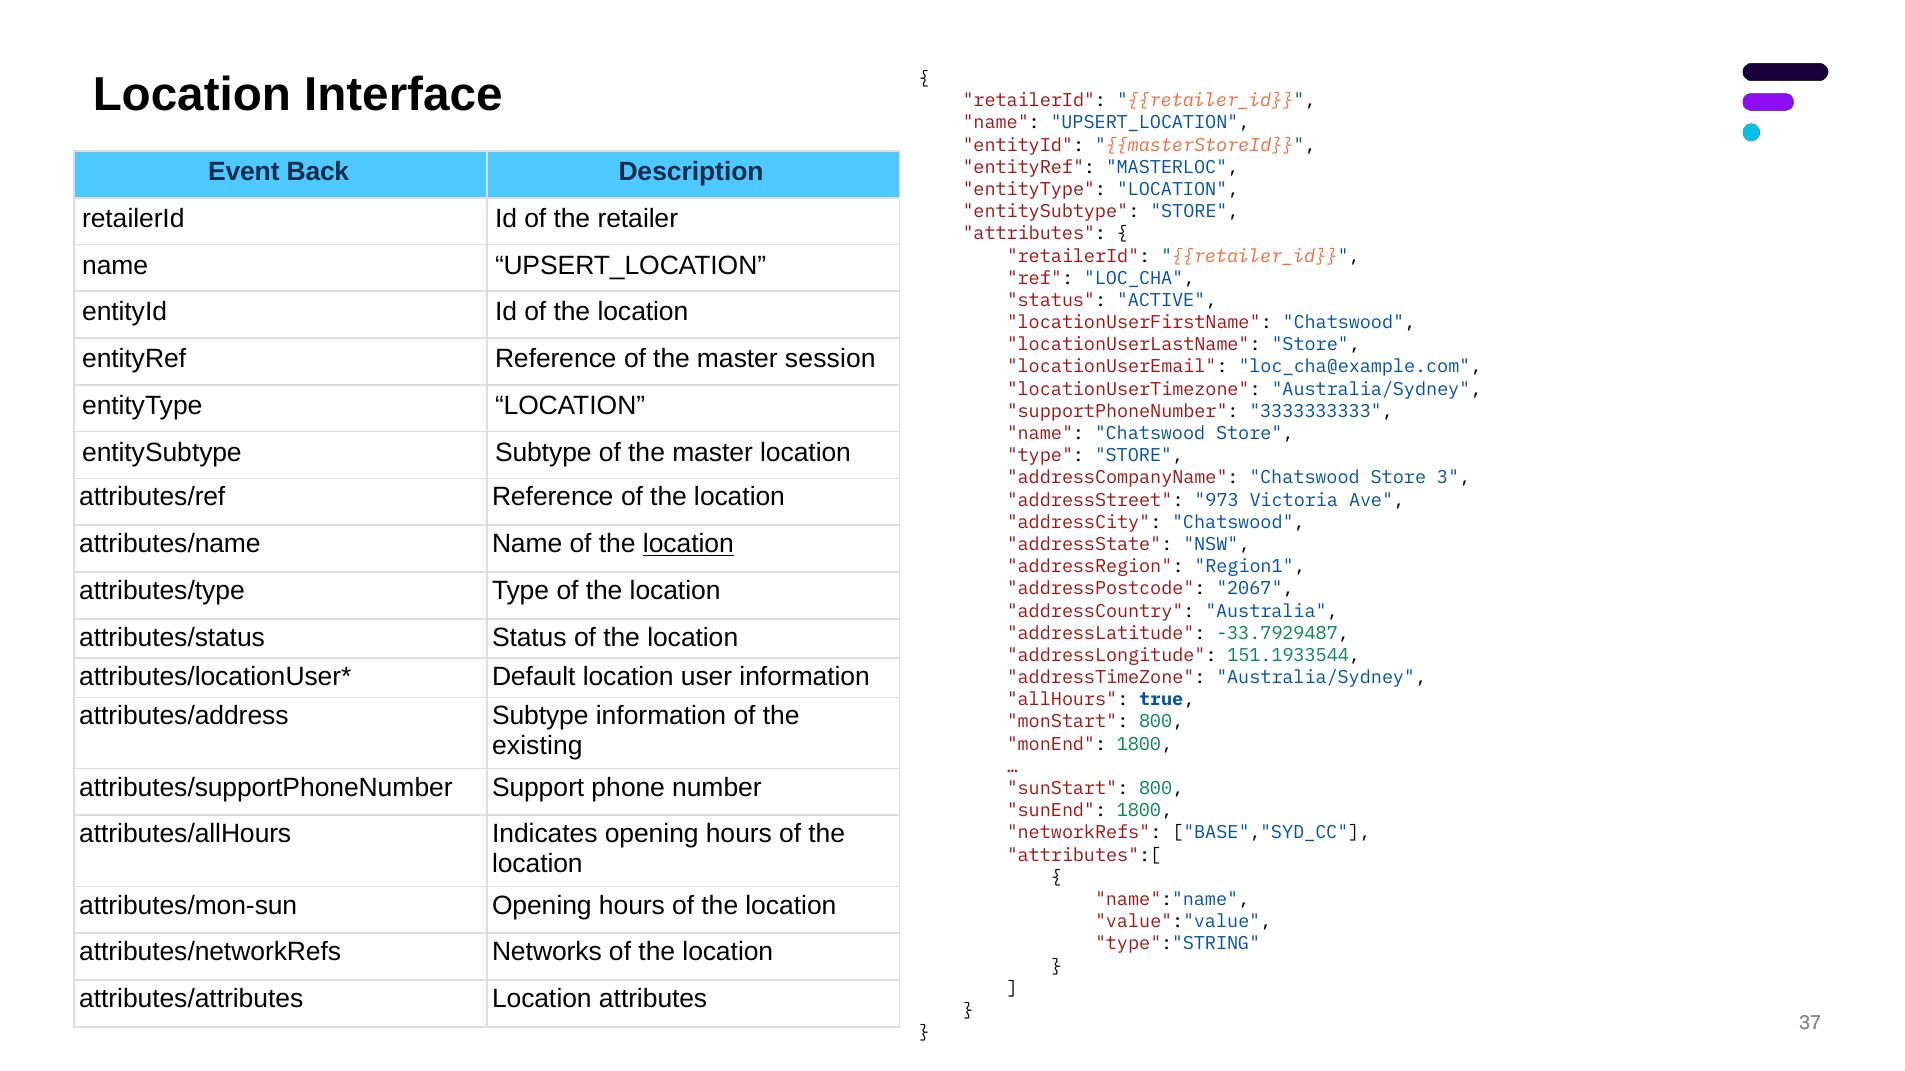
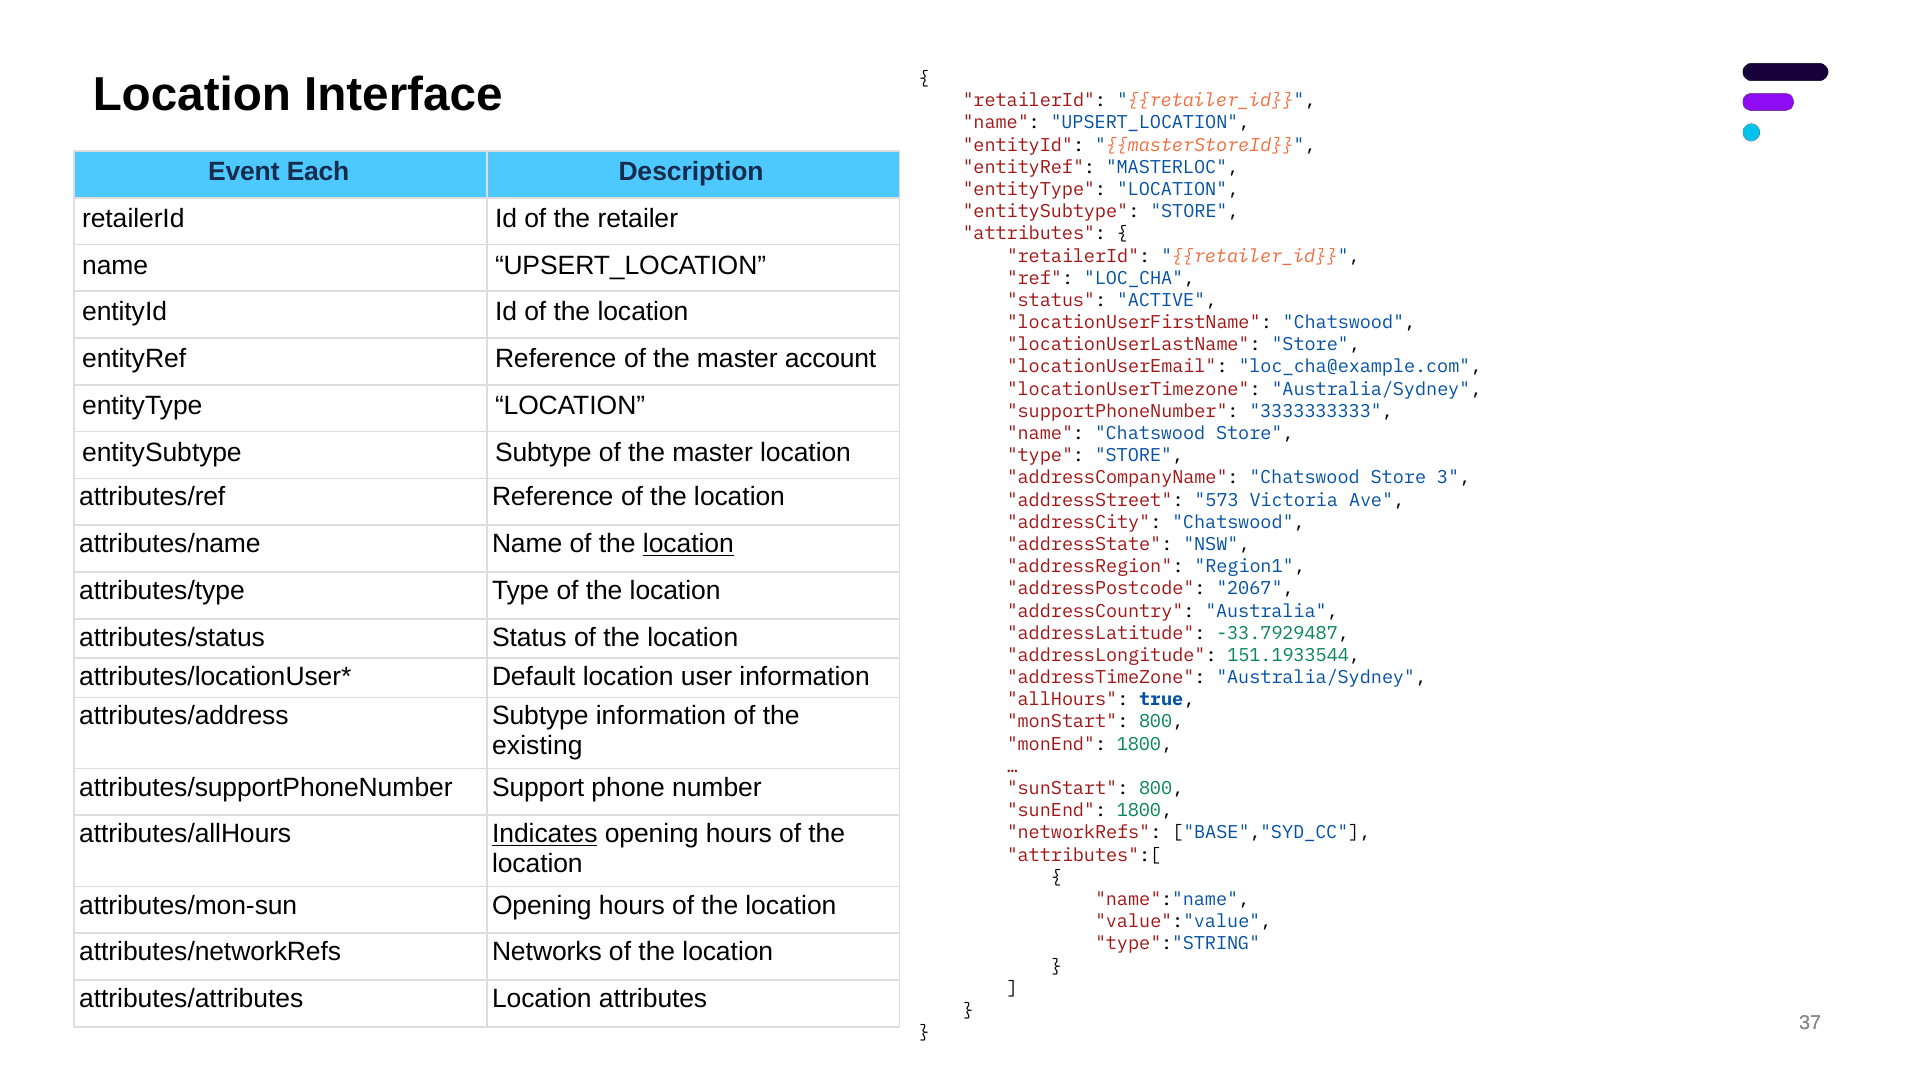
Back: Back -> Each (318, 172)
session: session -> account (831, 359)
973: 973 -> 573 (1217, 500)
Indicates underline: none -> present (545, 835)
